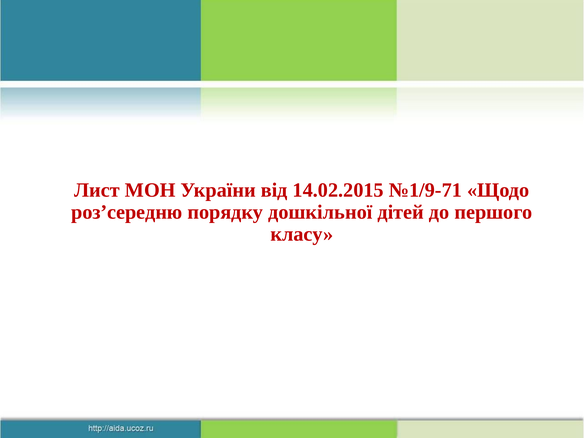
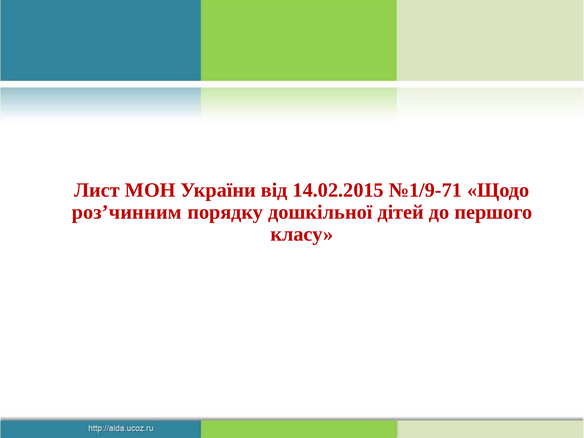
роз’середню: роз’середню -> роз’чинним (127, 212)
